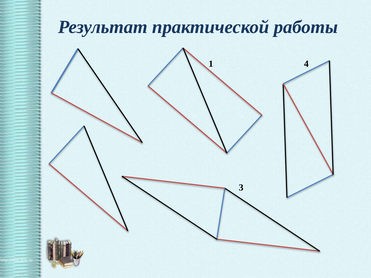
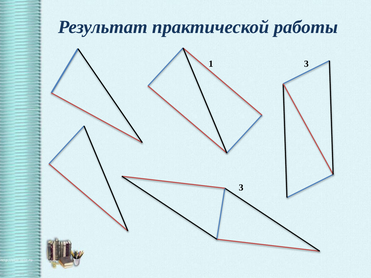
1 4: 4 -> 3 (306, 64)
